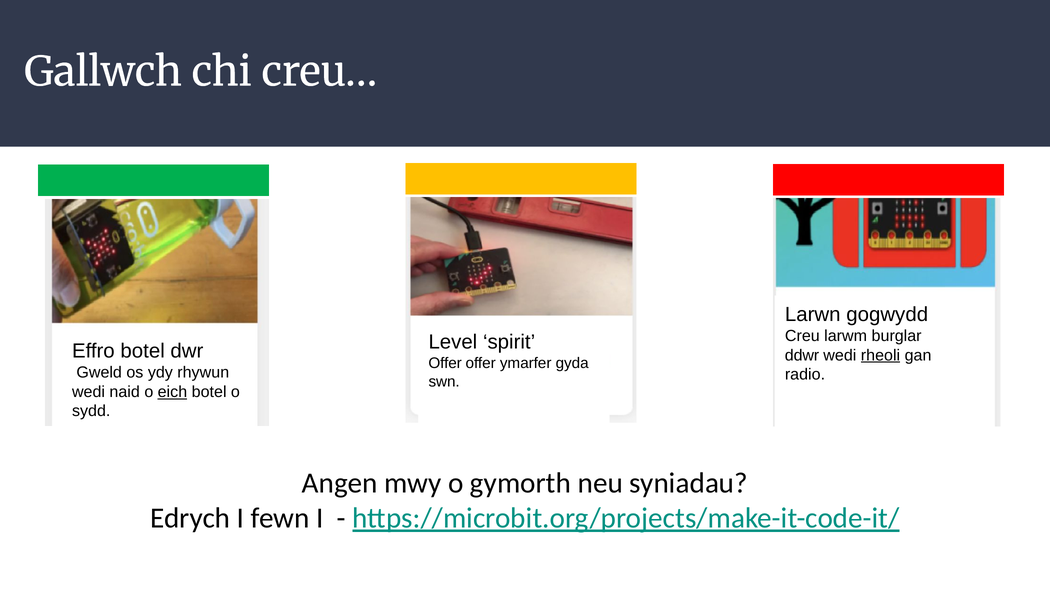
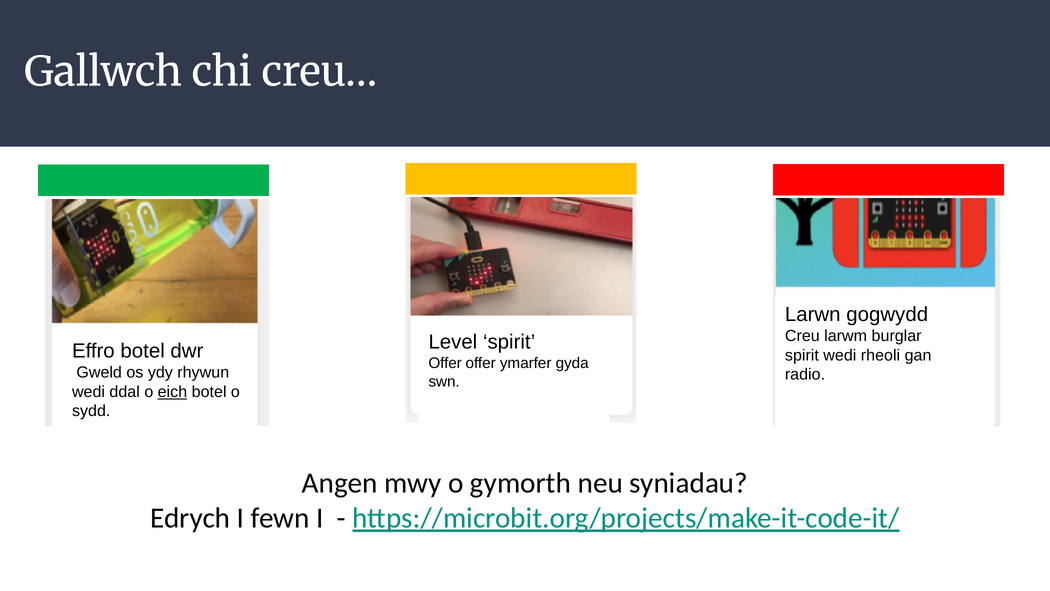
ddwr: ddwr -> spirit (802, 355)
rheoli underline: present -> none (880, 355)
naid: naid -> ddal (125, 392)
